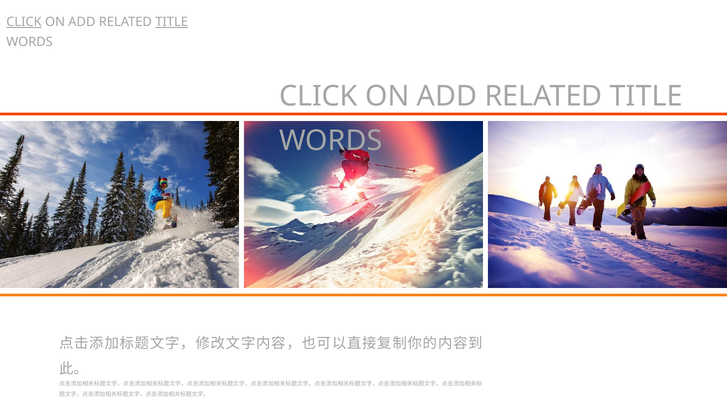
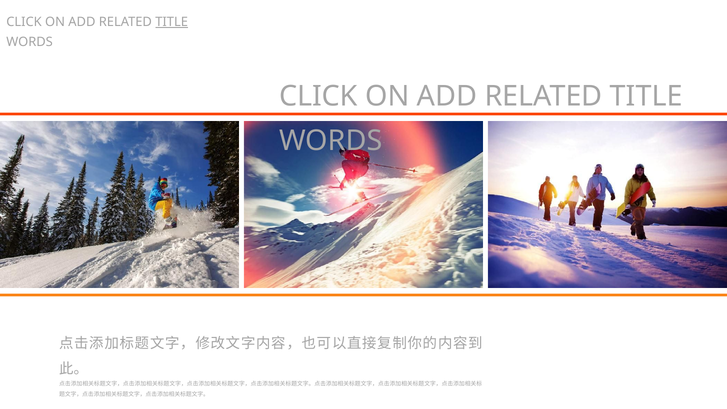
CLICK underline: present -> none (24, 22)
